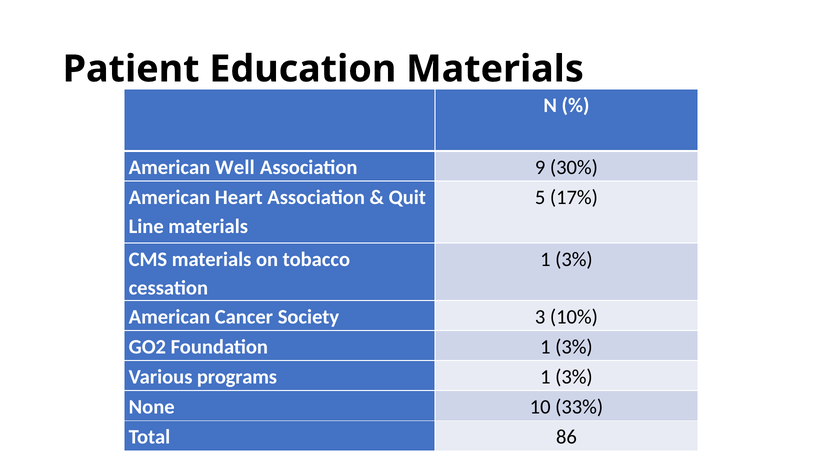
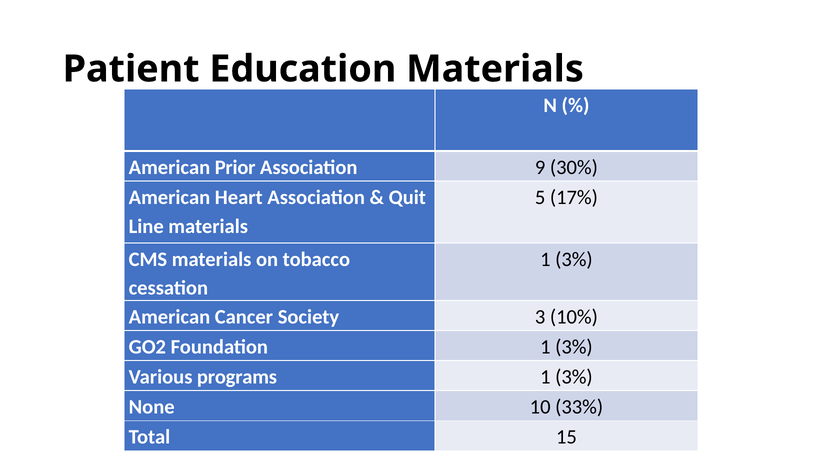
Well: Well -> Prior (235, 168)
86: 86 -> 15 (566, 437)
